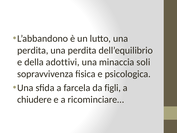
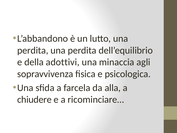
soli: soli -> agli (143, 62)
figli: figli -> alla (113, 88)
